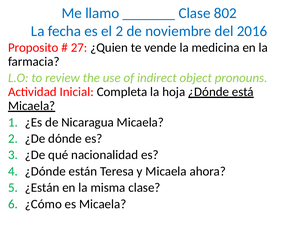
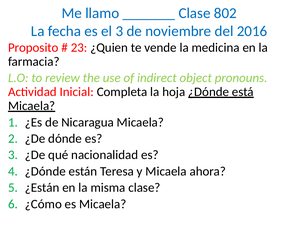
el 2: 2 -> 3 (119, 31)
27: 27 -> 23 (79, 48)
